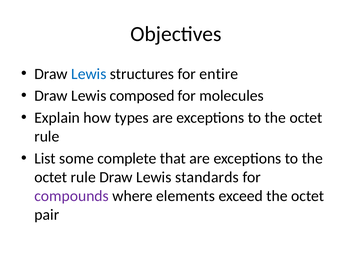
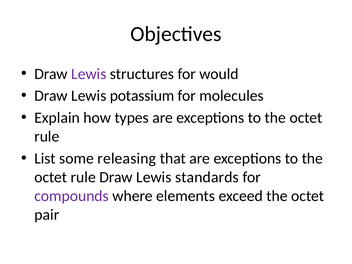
Lewis colour: blue -> purple (89, 74)
entire: entire -> would (219, 74)
composed: composed -> potassium (142, 96)
complete: complete -> releasing (127, 158)
